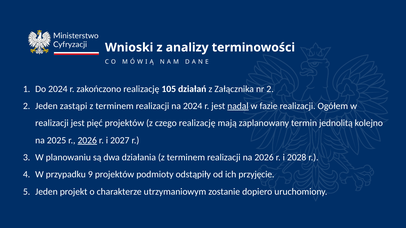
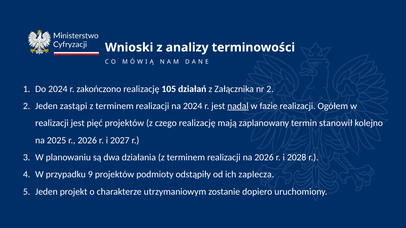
jednolitą: jednolitą -> stanowił (336, 123)
2026 underline: present -> none (87, 140)
przyjęcie: przyjęcie -> zaplecza (256, 175)
